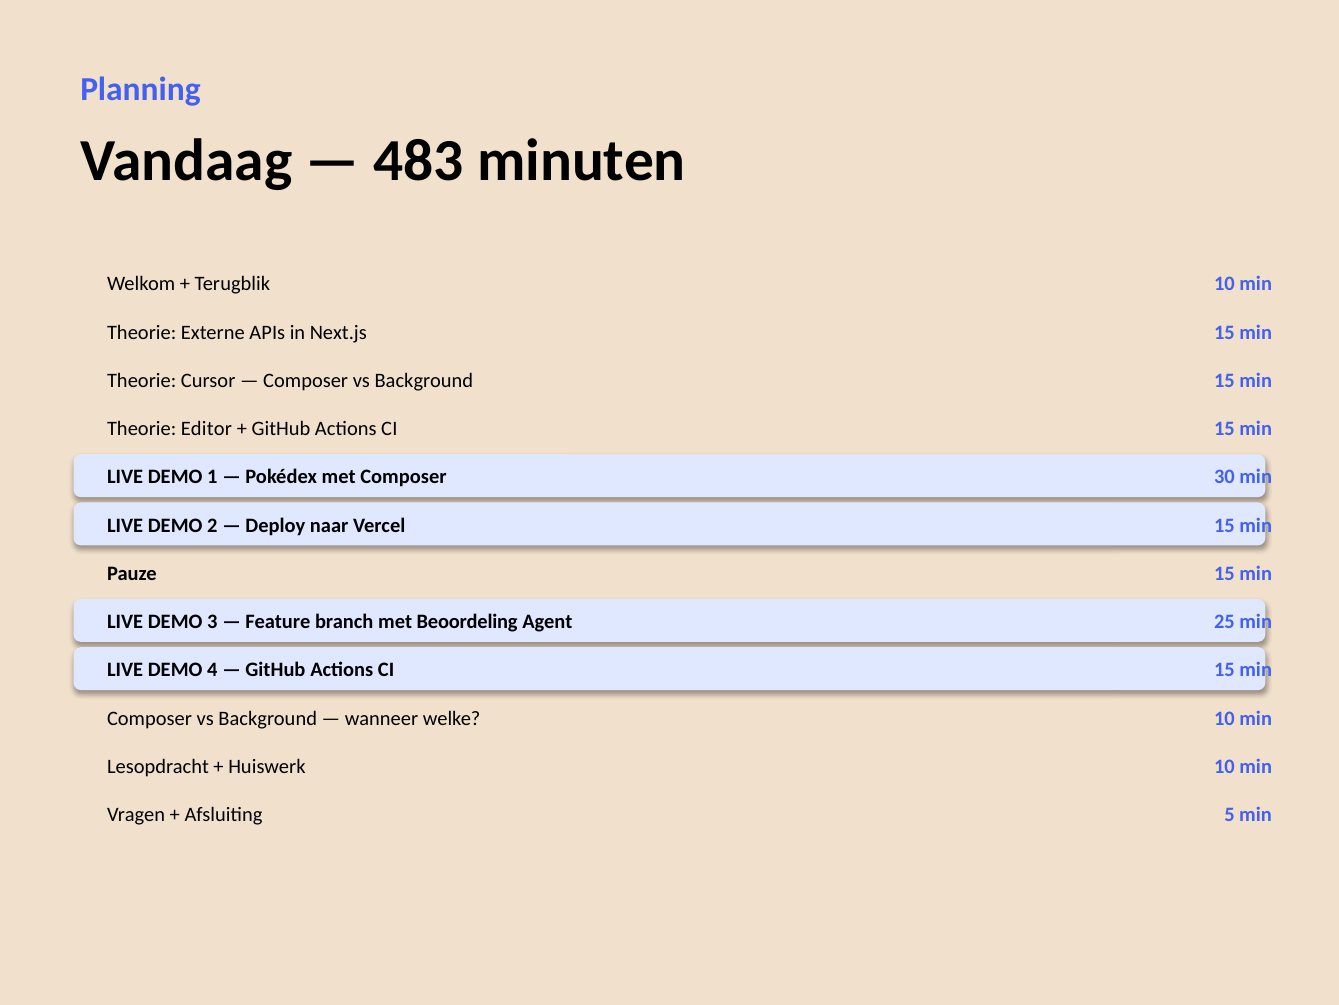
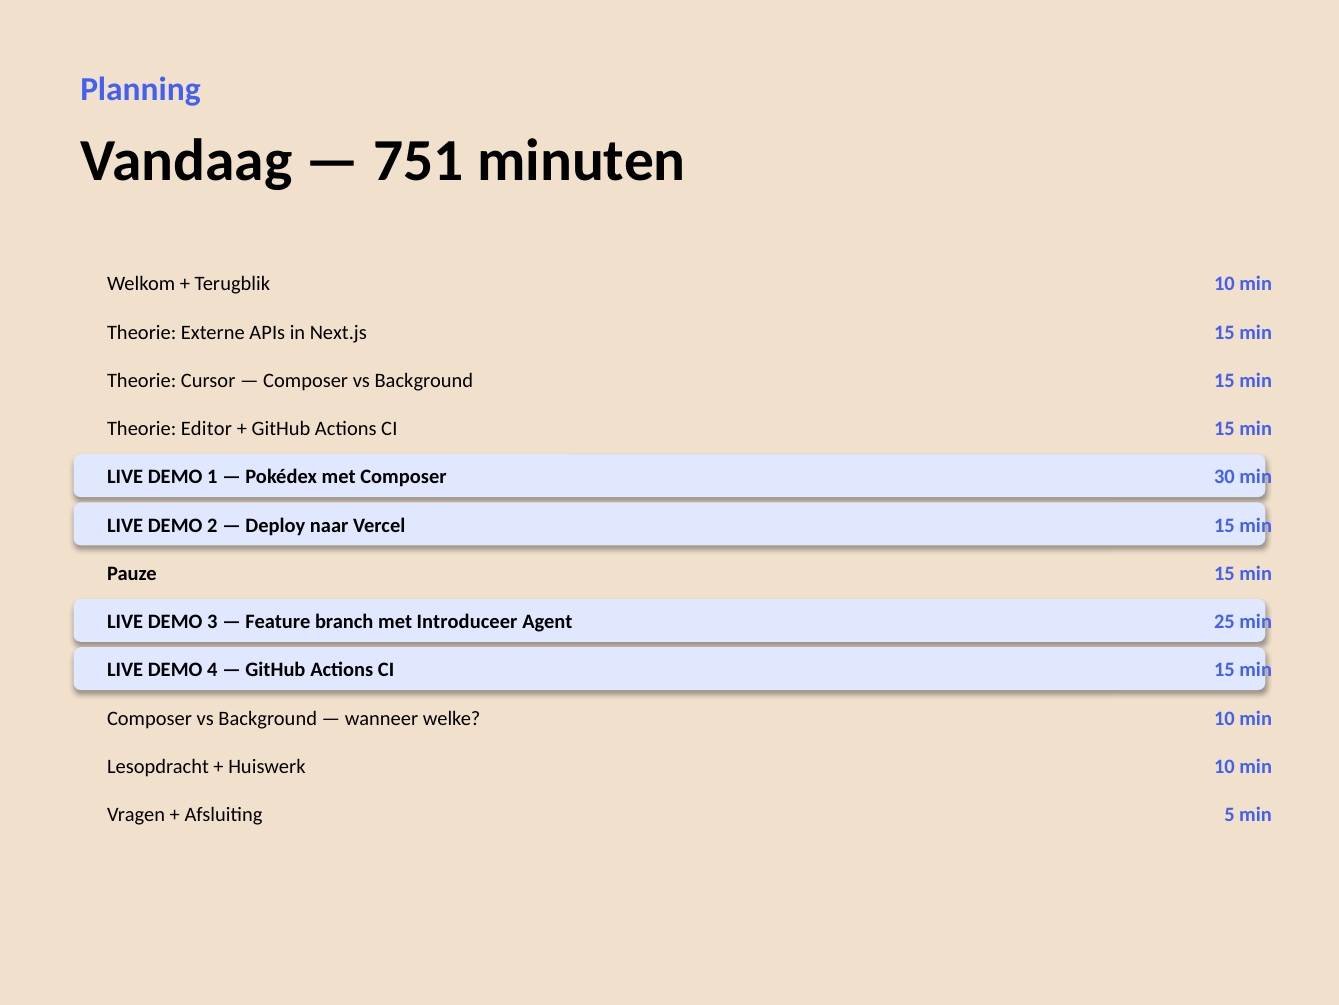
483: 483 -> 751 (418, 160)
Beoordeling: Beoordeling -> Introduceer (467, 621)
